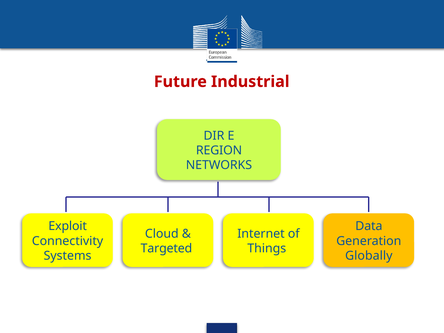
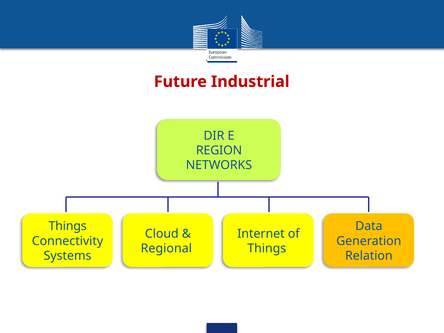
Exploit: Exploit -> Things (68, 226)
Targeted: Targeted -> Regional (166, 248)
Globally: Globally -> Relation (369, 256)
